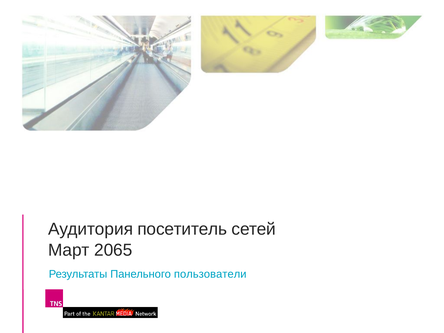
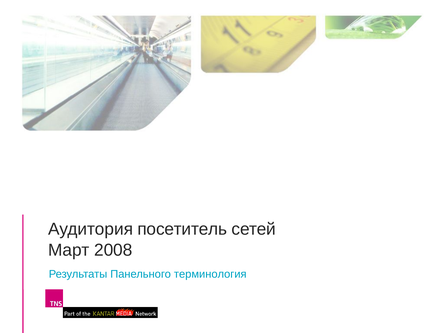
2065: 2065 -> 2008 (113, 250)
пользователи: пользователи -> терминология (210, 274)
